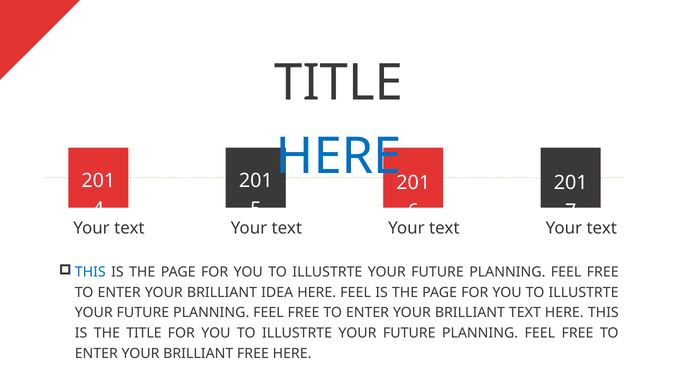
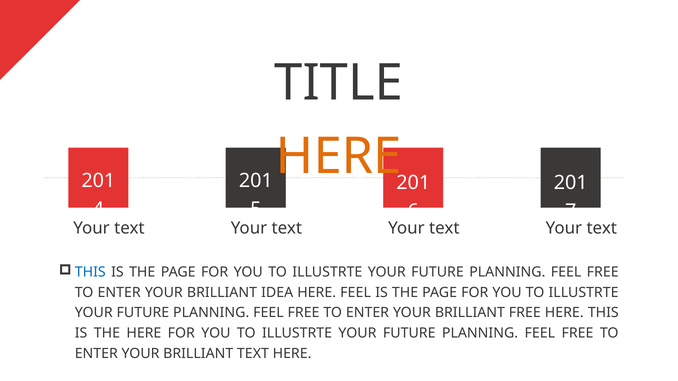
HERE colour: blue -> orange (339, 156)
BRILLIANT TEXT: TEXT -> FREE (525, 313)
THE TITLE: TITLE -> HERE (144, 333)
BRILLIANT FREE: FREE -> TEXT (253, 354)
